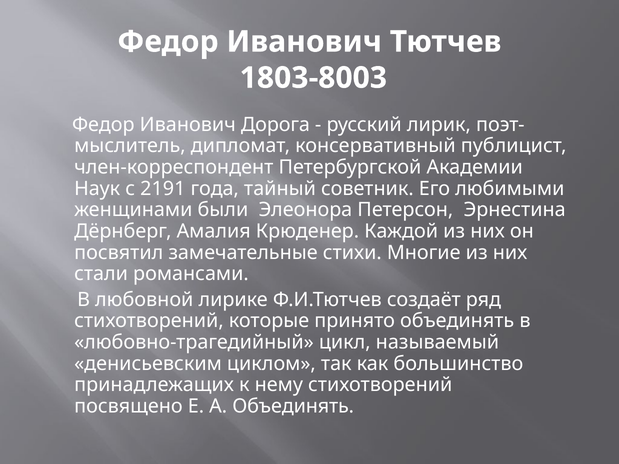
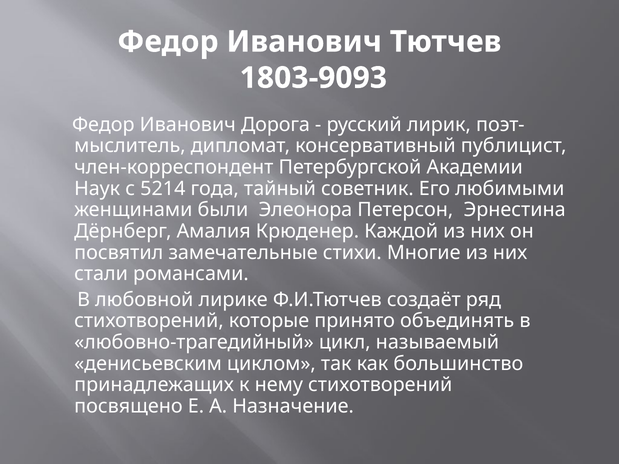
1803-8003: 1803-8003 -> 1803-9093 (313, 78)
2191: 2191 -> 5214 (163, 189)
А Объединять: Объединять -> Назначение (293, 406)
